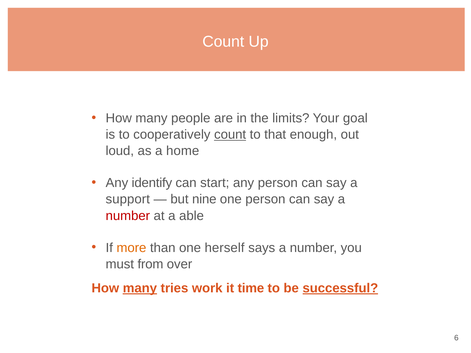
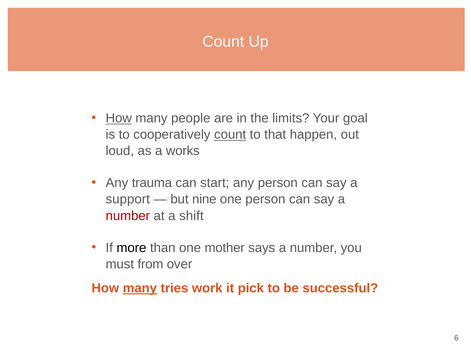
How underline: none -> present (119, 118)
enough: enough -> happen (313, 135)
home: home -> works (183, 151)
identify: identify -> trauma (152, 183)
able: able -> shift (191, 216)
more colour: orange -> black (131, 248)
herself: herself -> mother (225, 248)
time: time -> pick (251, 288)
successful underline: present -> none (340, 288)
